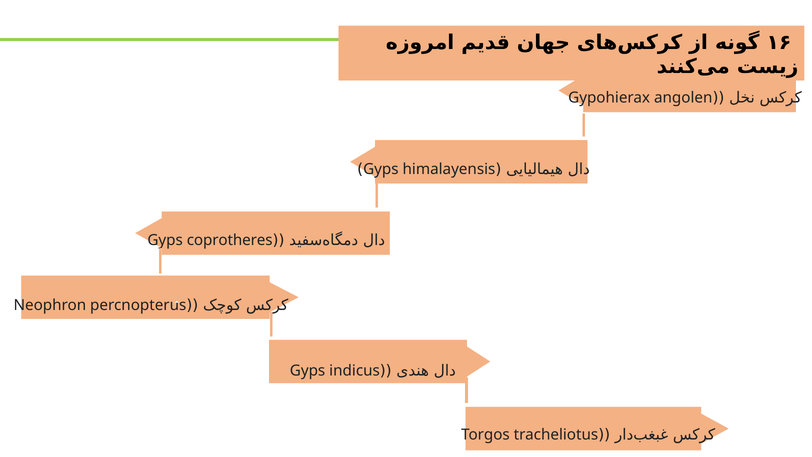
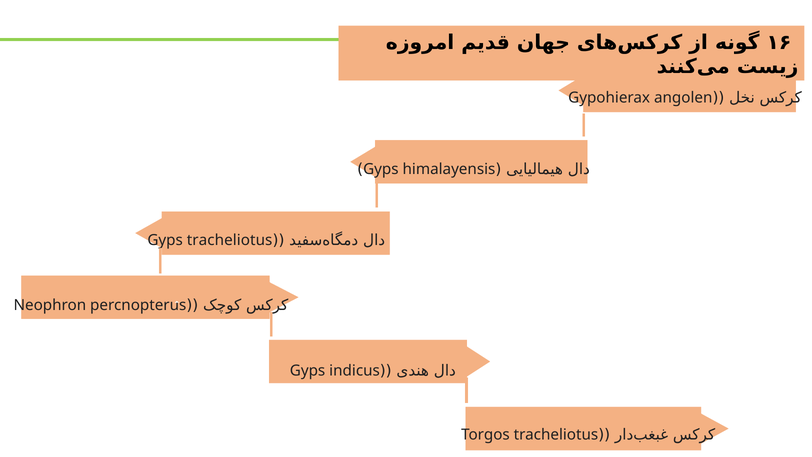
Gyps coprotheres: coprotheres -> tracheliotus (230, 240)
